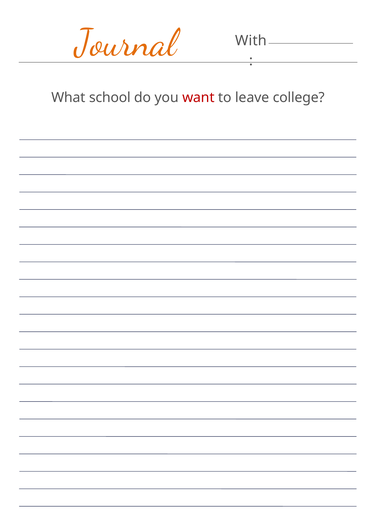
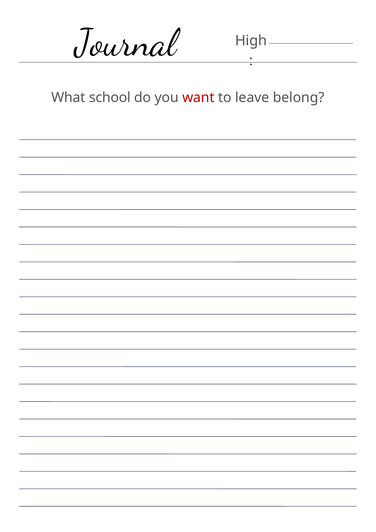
Journal colour: orange -> black (126, 42)
With: With -> High (251, 41)
college: college -> belong (299, 98)
